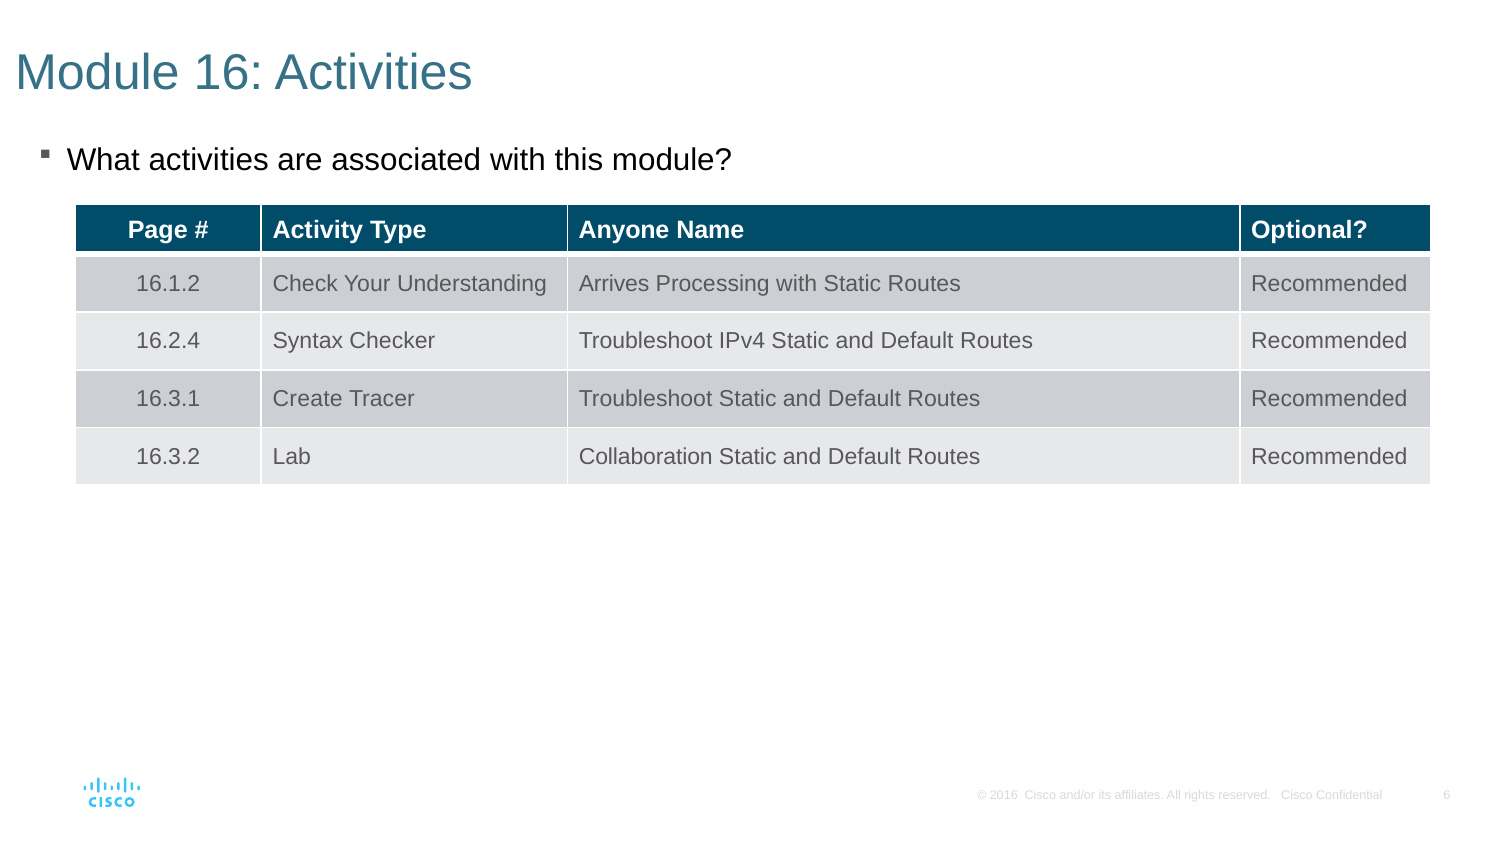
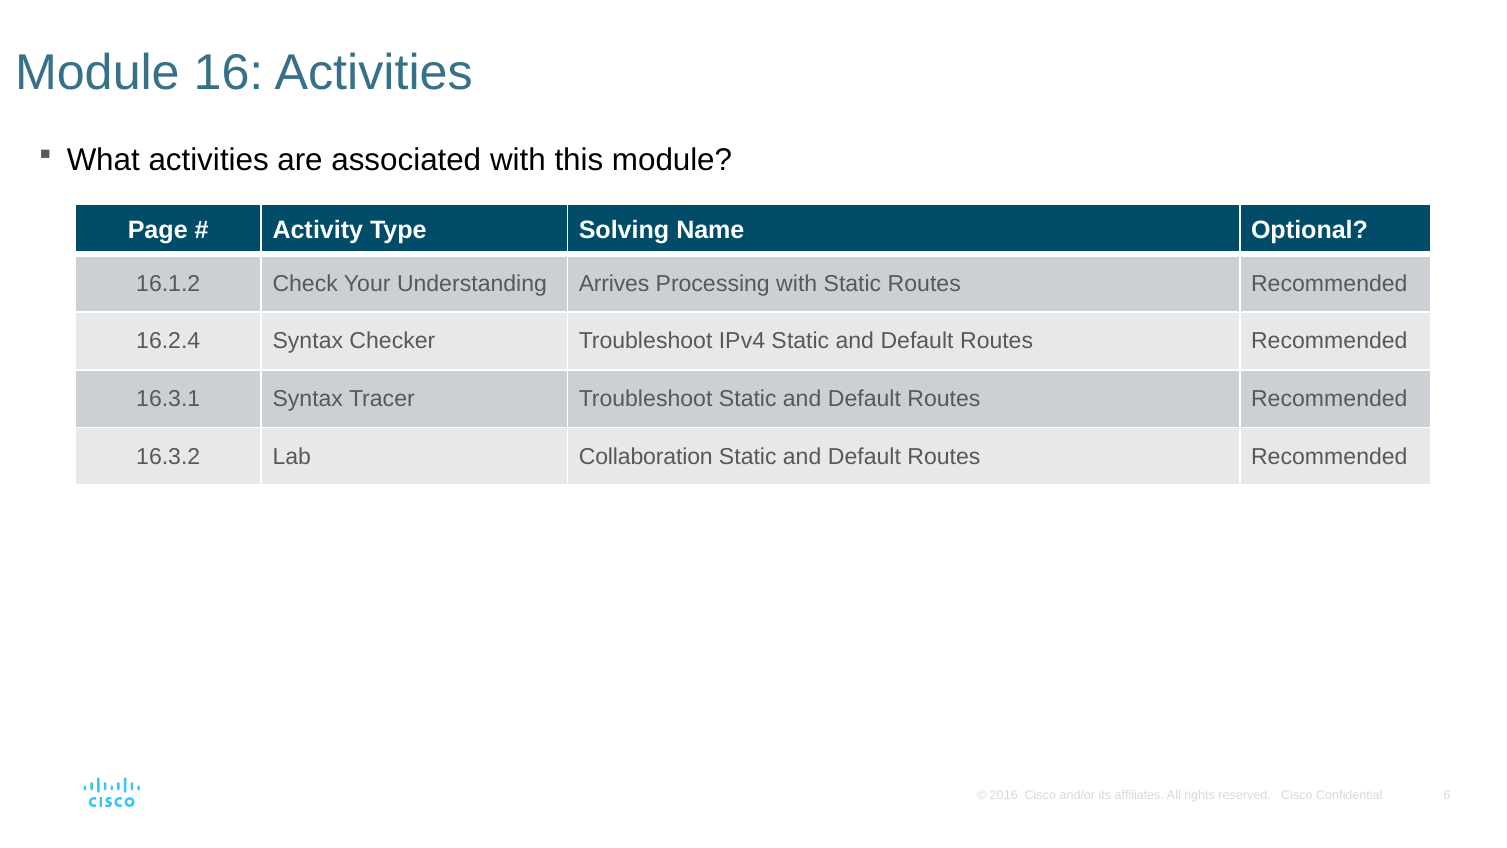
Anyone: Anyone -> Solving (624, 230)
16.3.1 Create: Create -> Syntax (308, 399)
